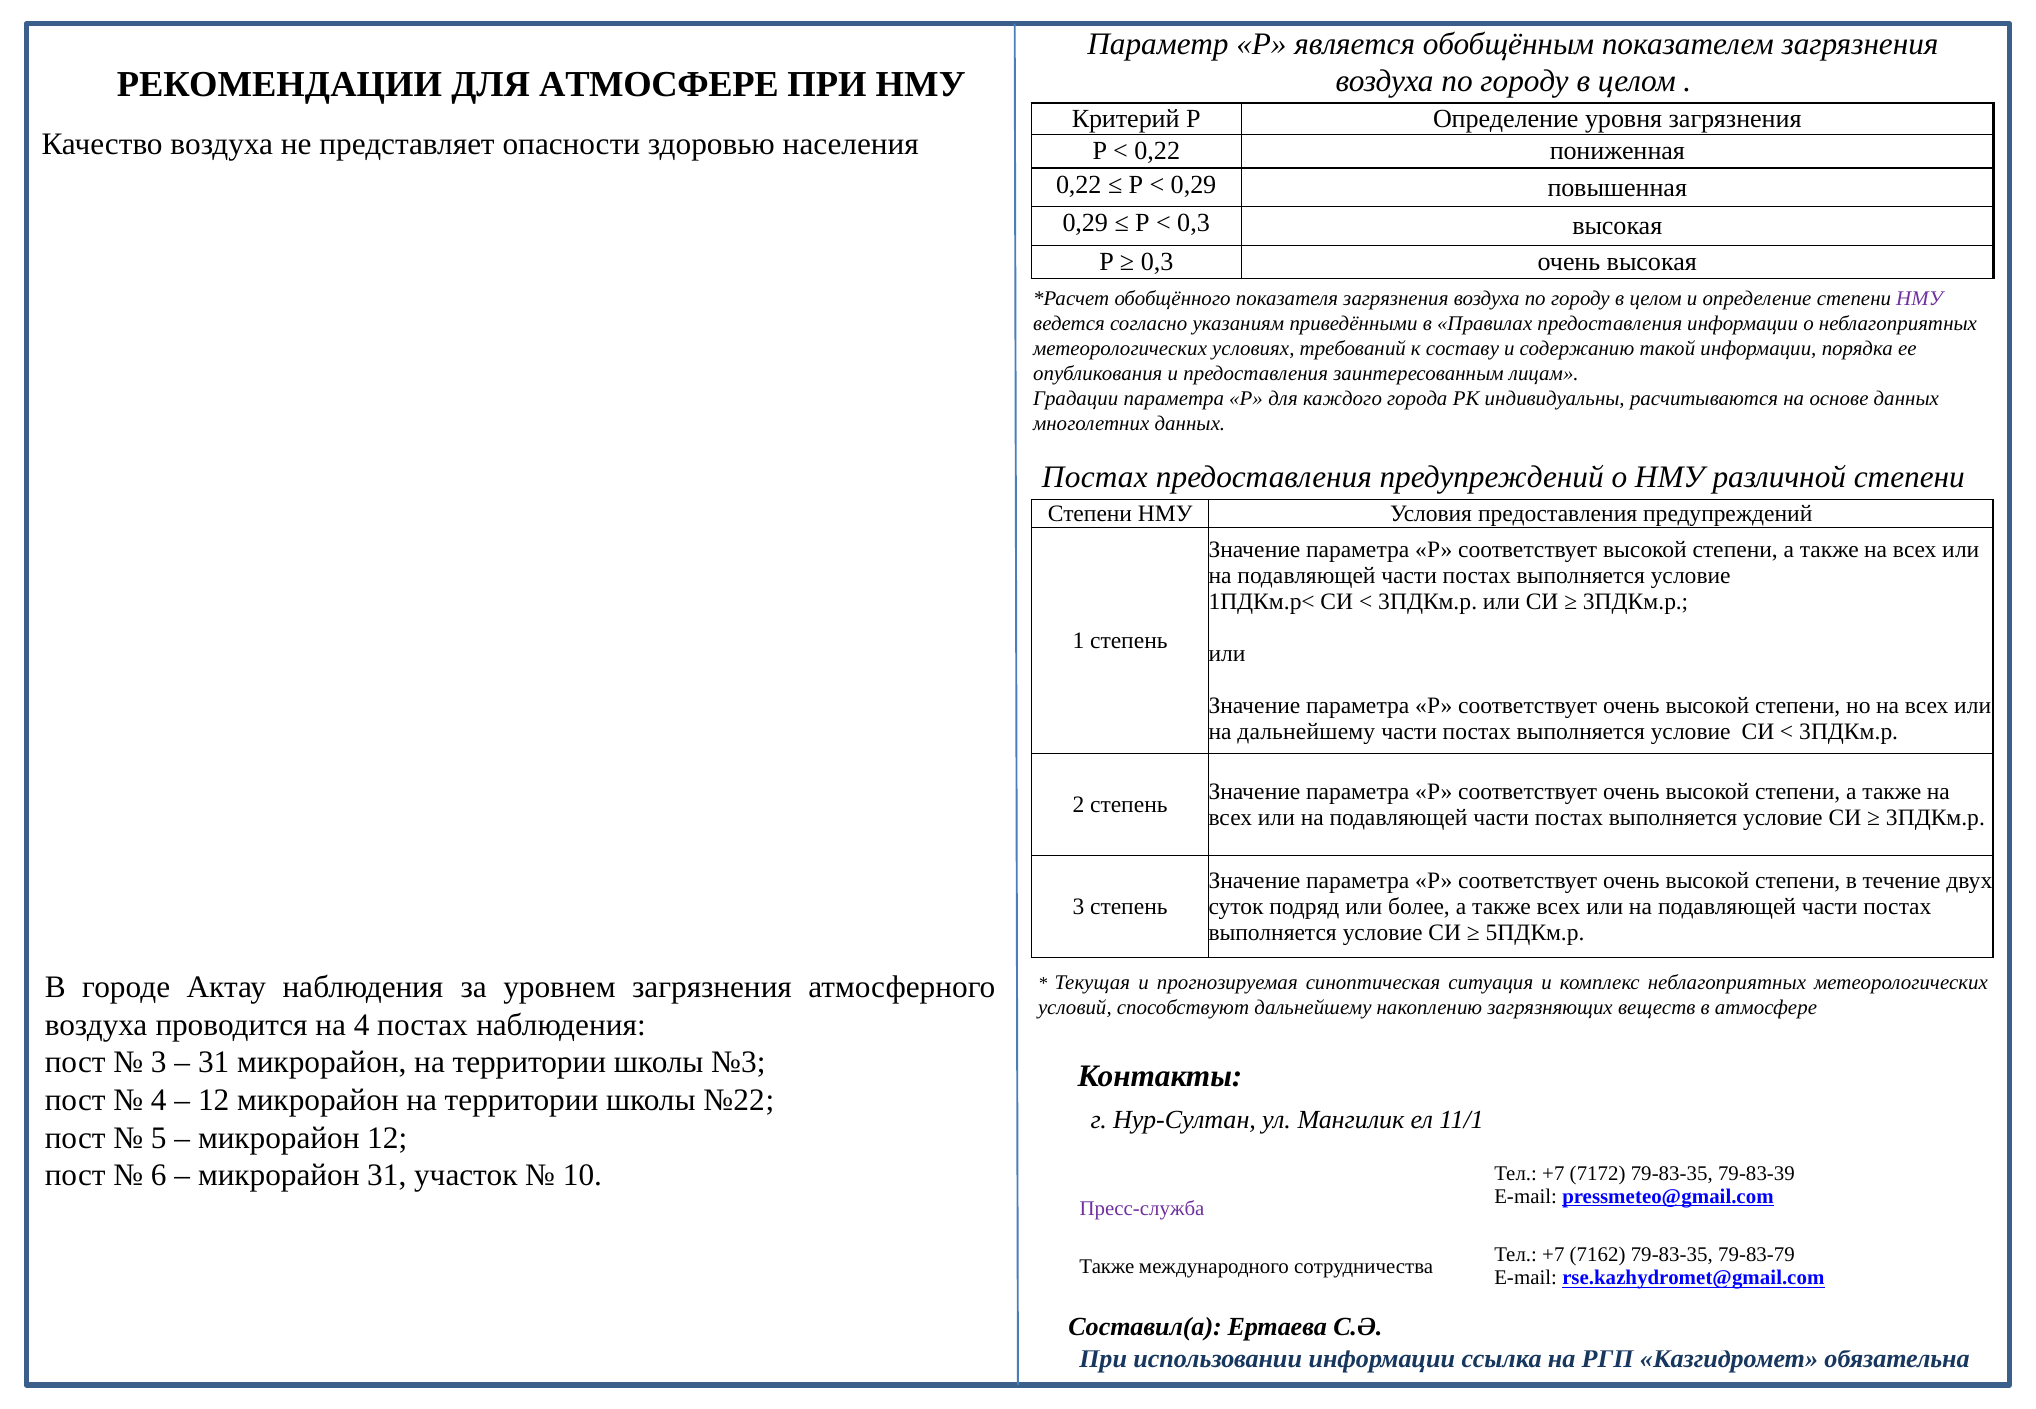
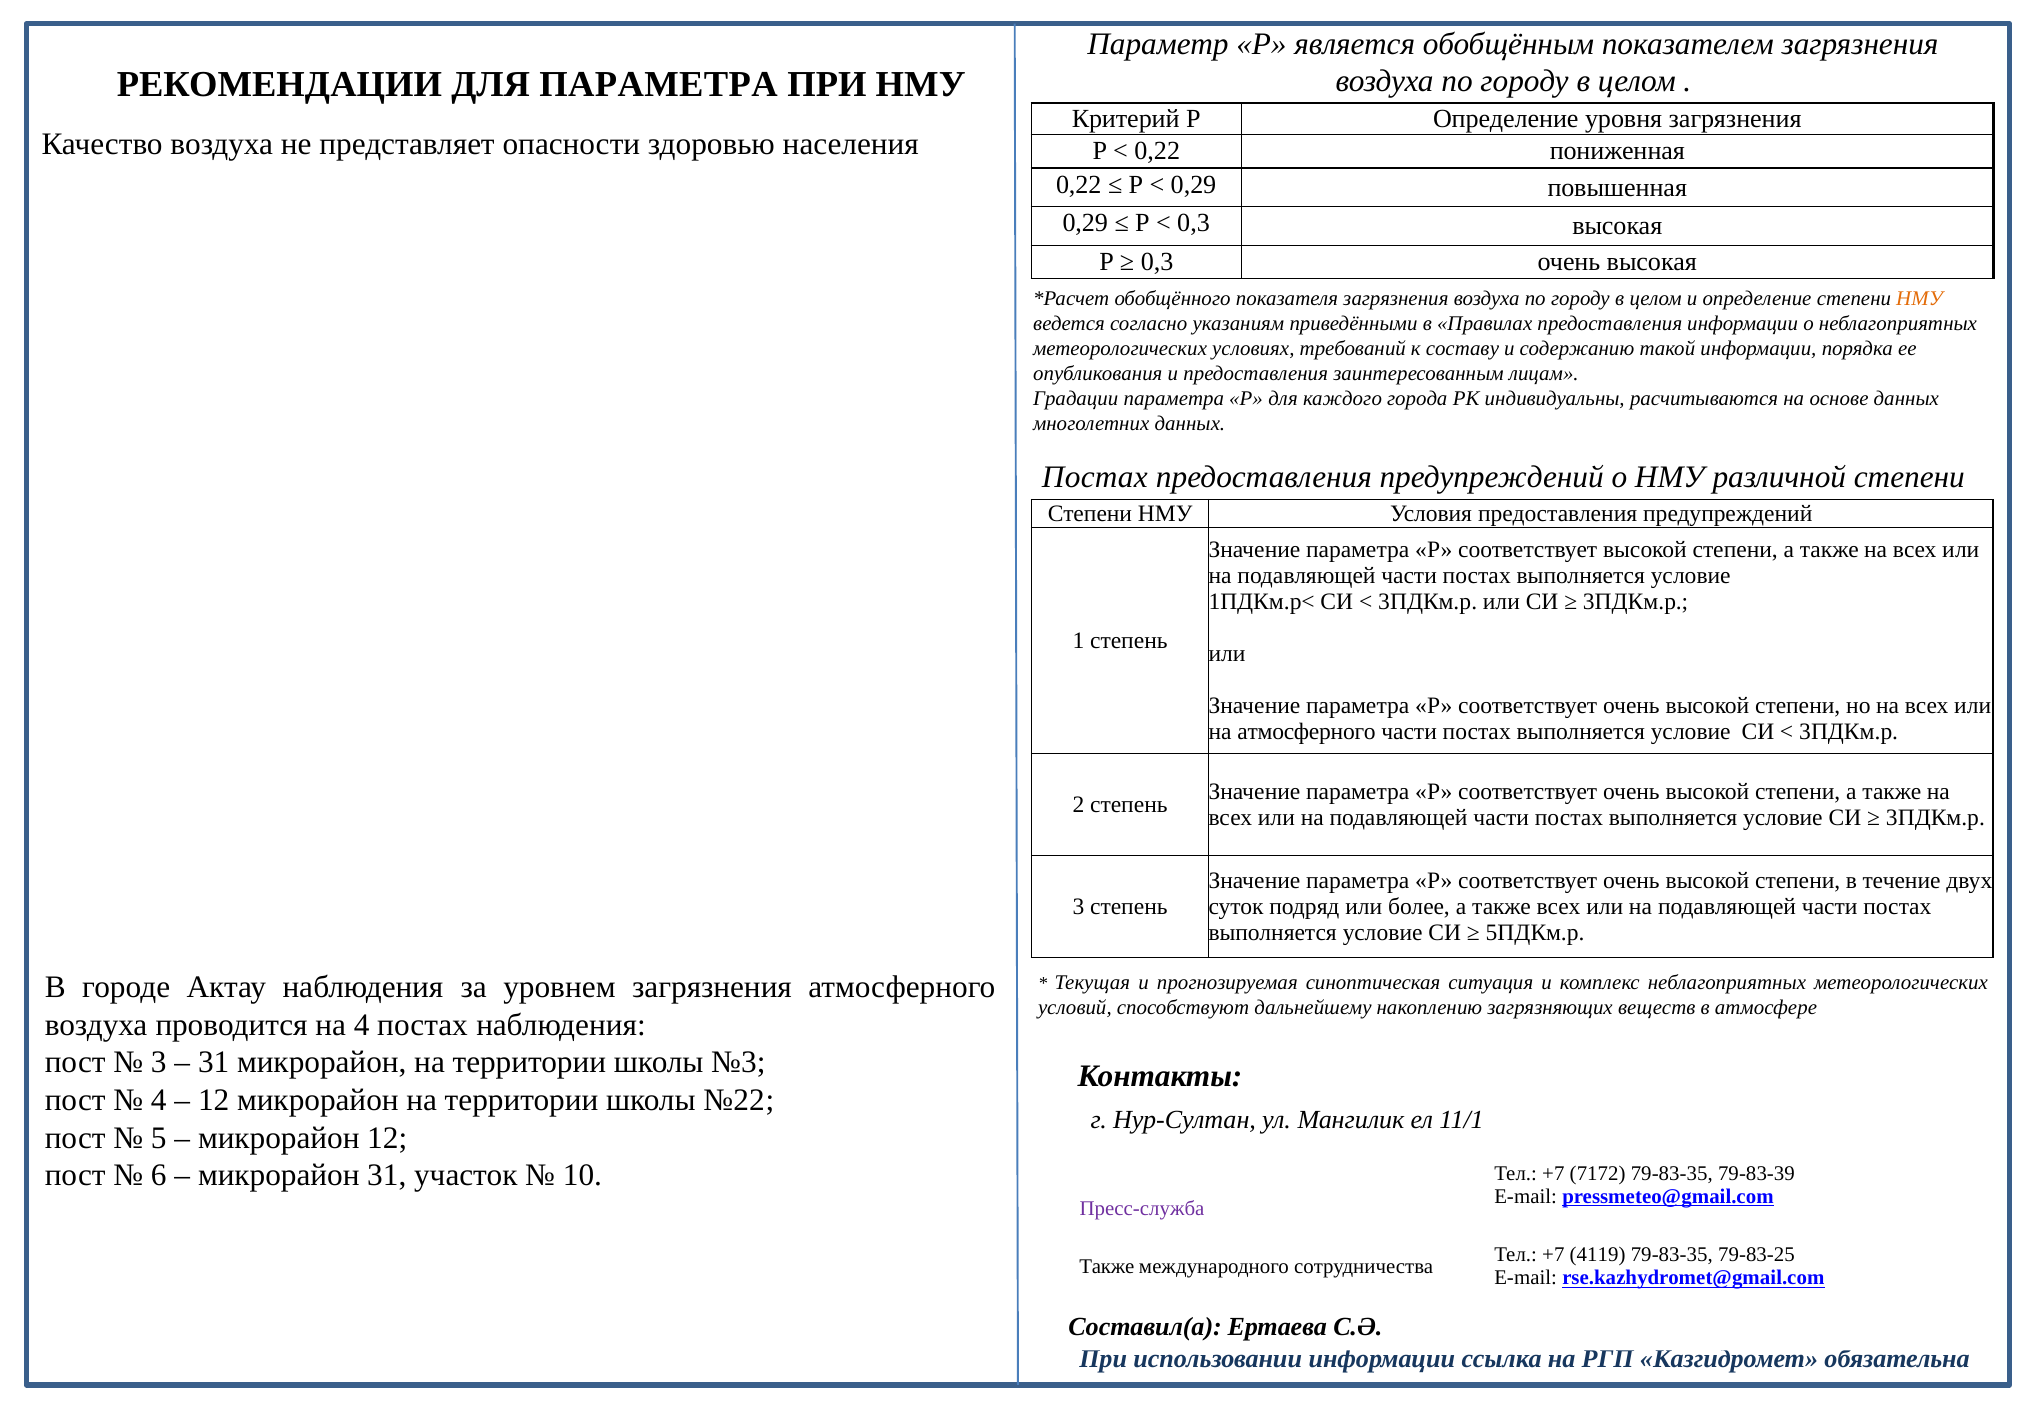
ДЛЯ АТМОСФЕРЕ: АТМОСФЕРЕ -> ПАРАМЕТРА (659, 84)
НМУ colour: purple -> orange (1920, 299)
на дальнейшему: дальнейшему -> атмосферного (1307, 732)
7162: 7162 -> 4119 (1598, 1255)
79-83-79: 79-83-79 -> 79-83-25 (1756, 1255)
